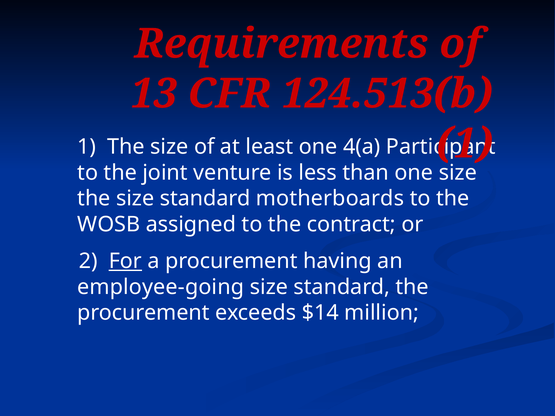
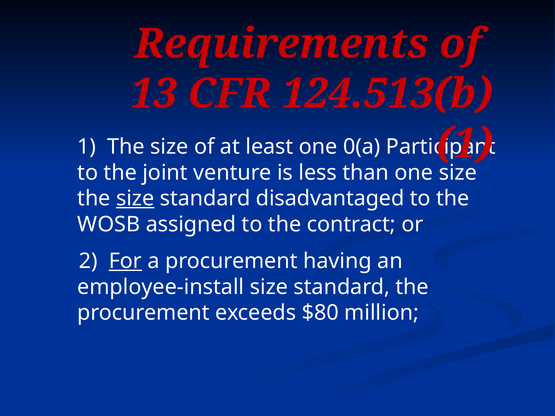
4(a: 4(a -> 0(a (362, 147)
size underline: none -> present (135, 199)
motherboards: motherboards -> disadvantaged (330, 199)
employee-going: employee-going -> employee-install (161, 287)
$14: $14 -> $80 (320, 313)
